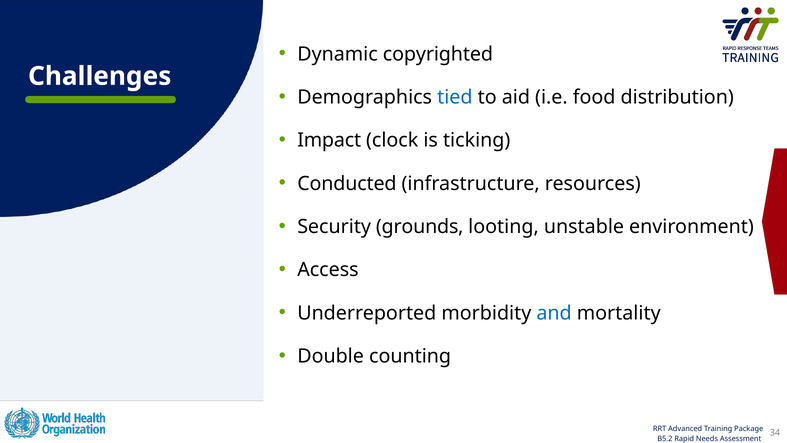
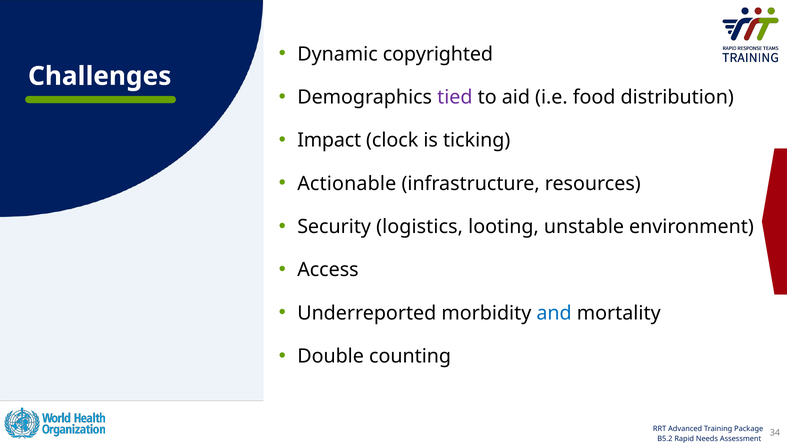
tied colour: blue -> purple (455, 97)
Conducted: Conducted -> Actionable (347, 183)
grounds: grounds -> logistics (420, 227)
